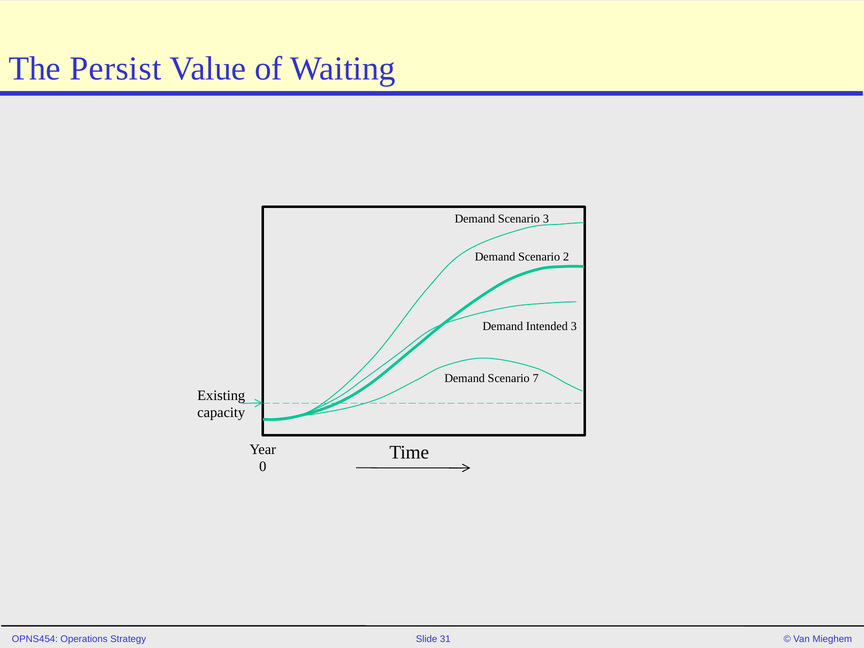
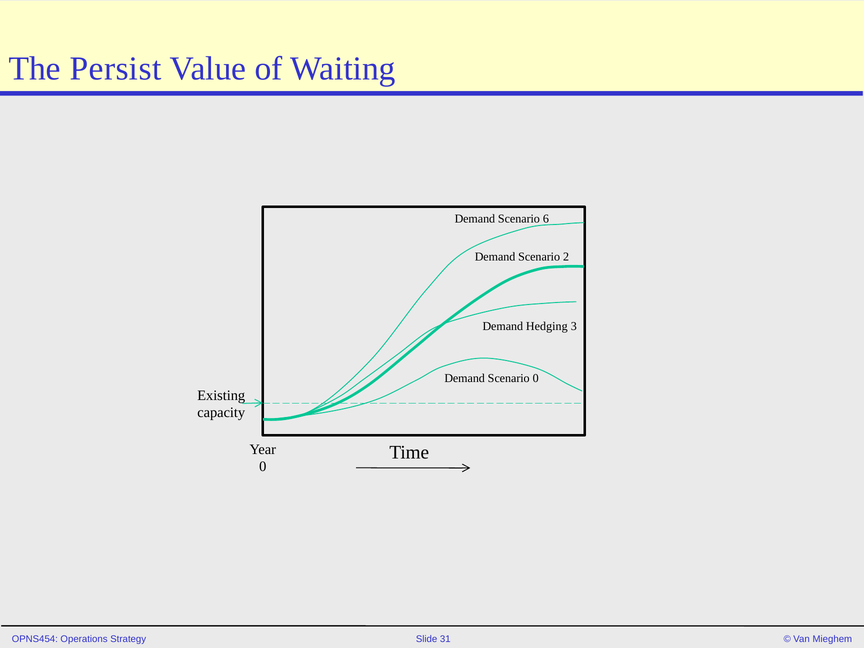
Scenario 3: 3 -> 6 (546, 219)
Intended: Intended -> Hedging (547, 326)
Scenario 7: 7 -> 0 (536, 378)
